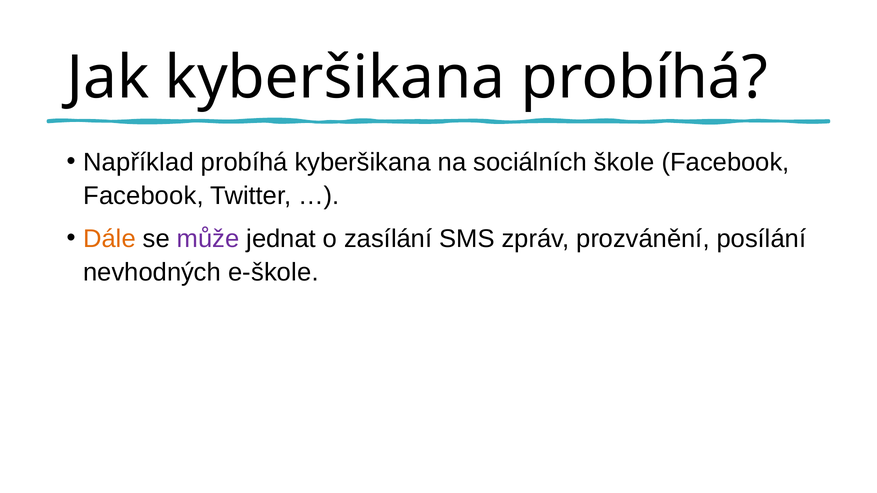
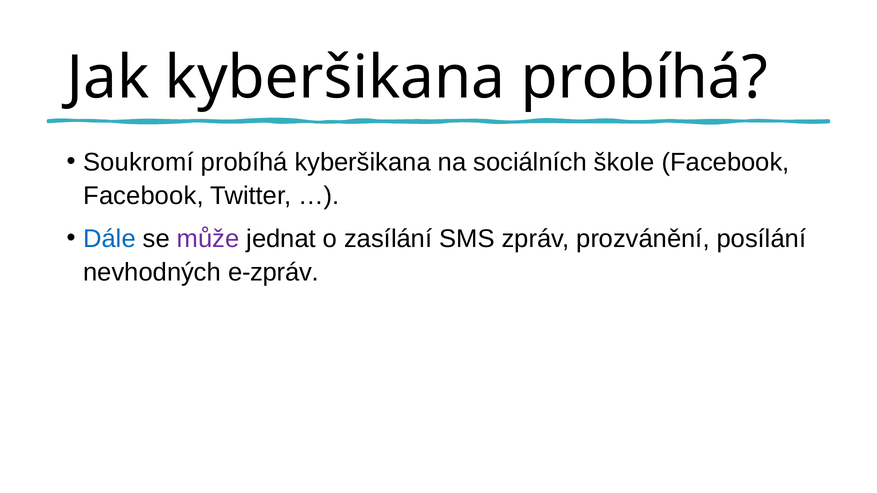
Například: Například -> Soukromí (139, 162)
Dále colour: orange -> blue (110, 239)
e-škole: e-škole -> e-zpráv (274, 272)
